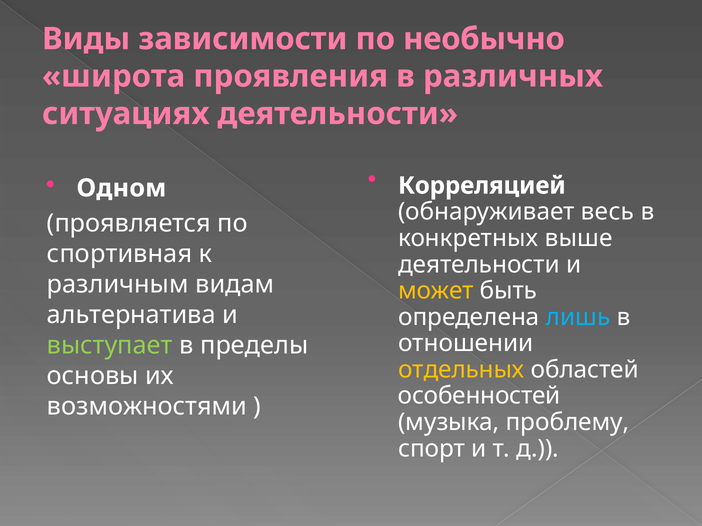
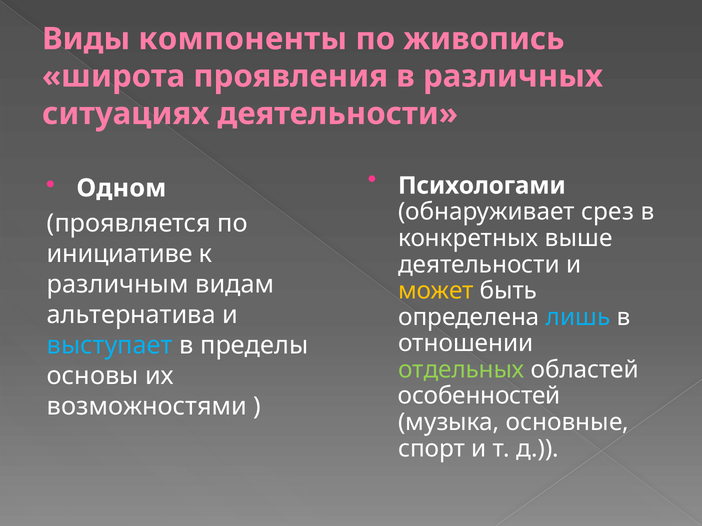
зависимости: зависимости -> компоненты (243, 39)
необычно: необычно -> живопись (484, 39)
Корреляцией: Корреляцией -> Психологами (482, 186)
весь: весь -> срез (608, 212)
спортивная: спортивная -> инициативе (120, 254)
выступает colour: light green -> light blue (110, 346)
отдельных colour: yellow -> light green (461, 370)
проблему: проблему -> основные (567, 423)
